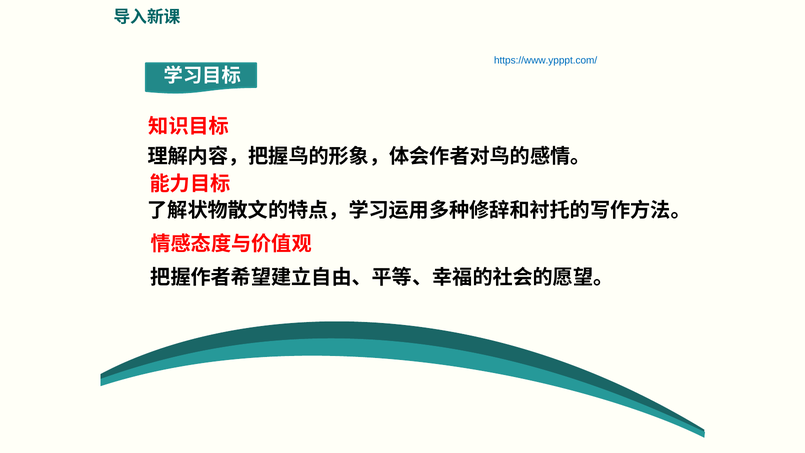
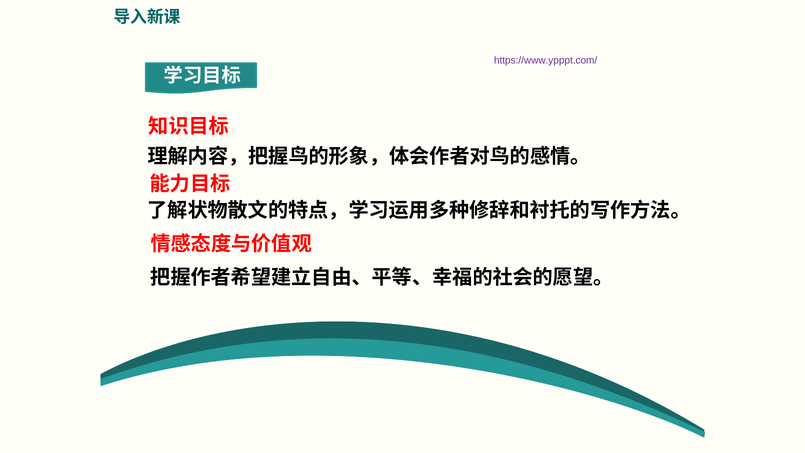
https://www.ypppt.com/ colour: blue -> purple (546, 60)
